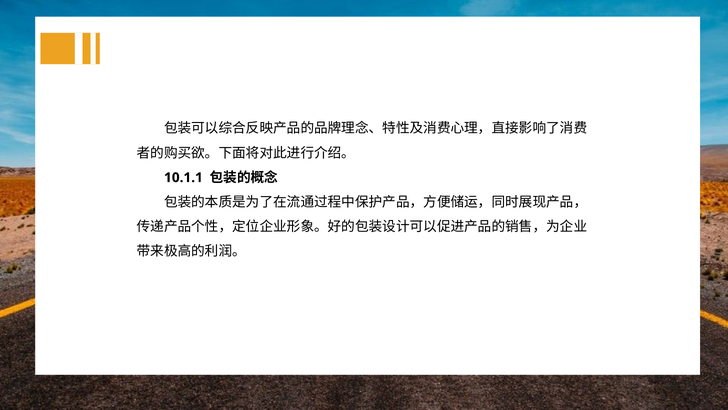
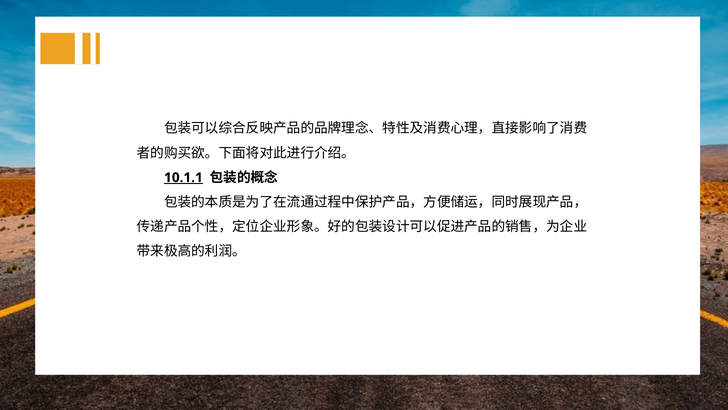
10.1.1 underline: none -> present (183, 177)
